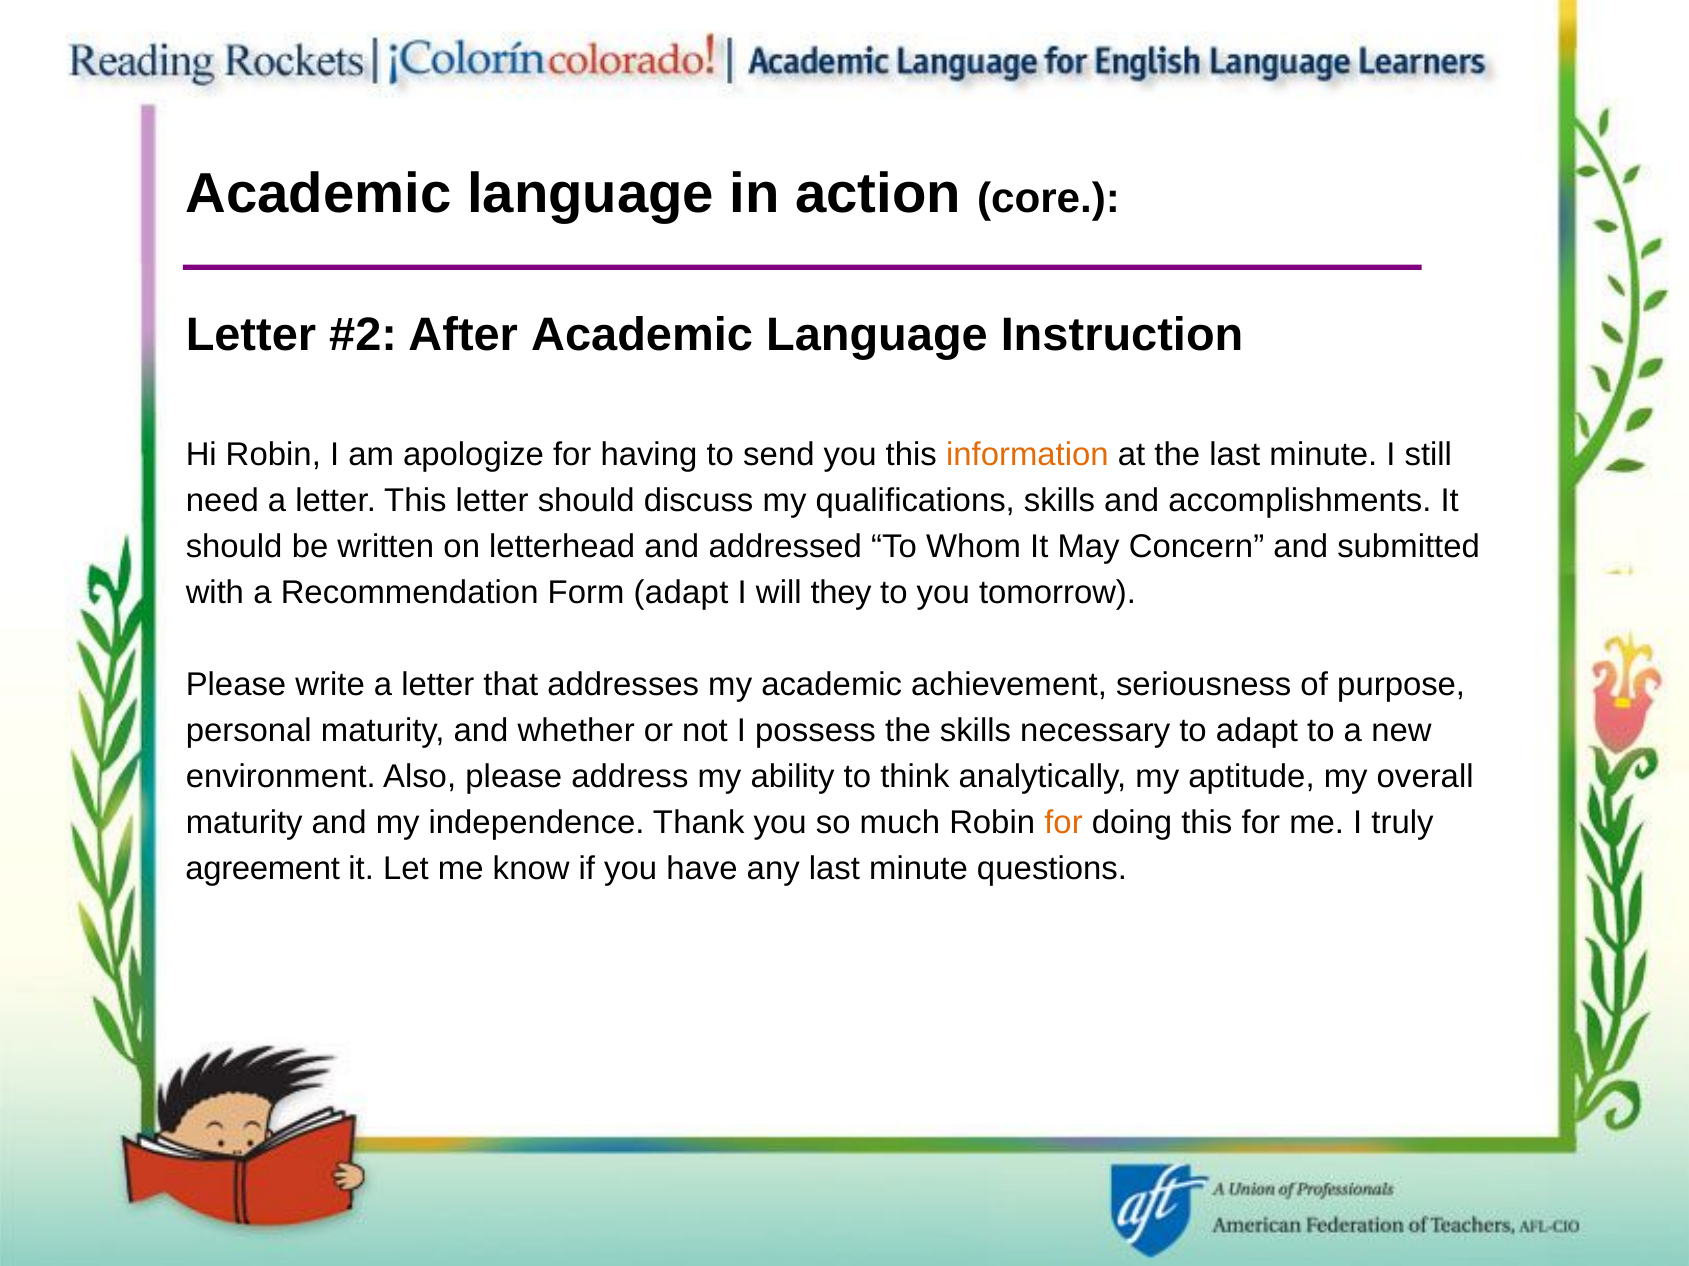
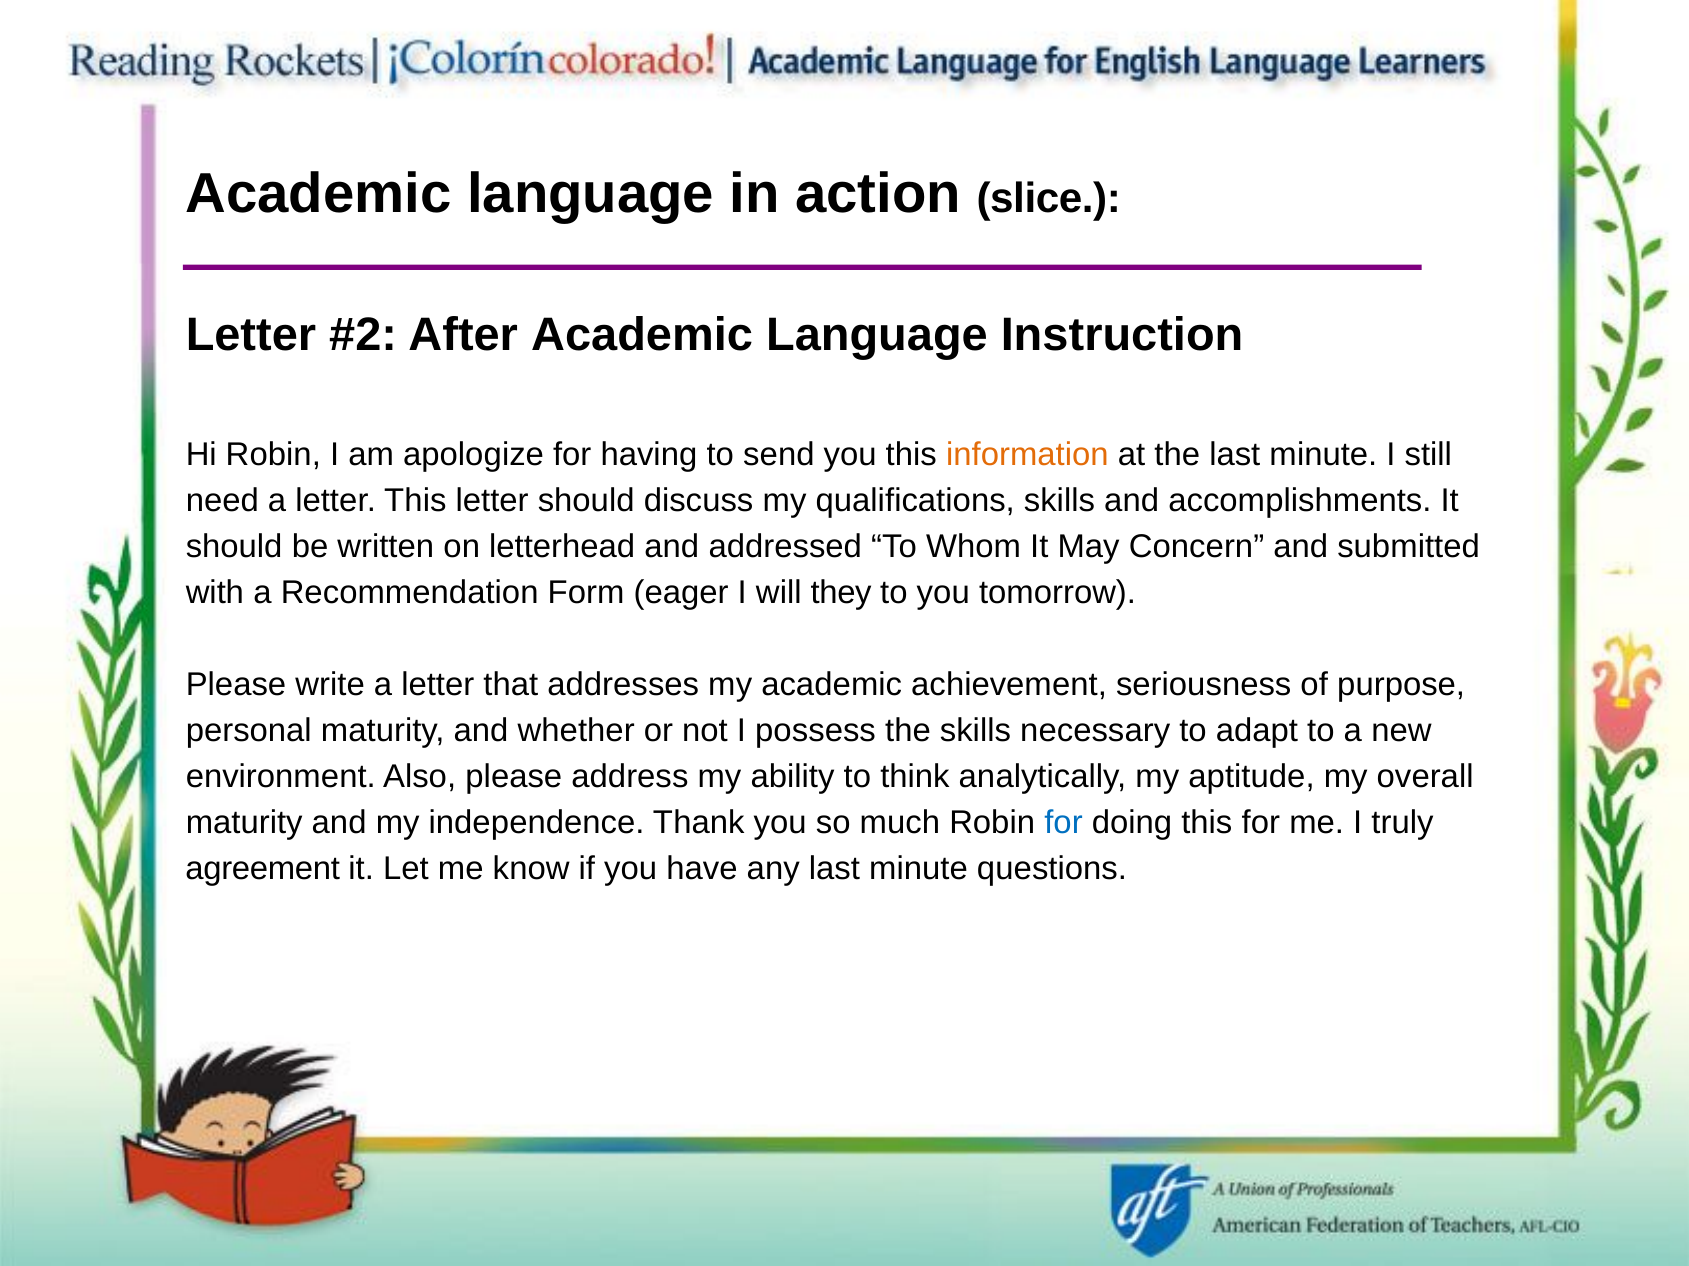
core: core -> slice (1049, 199)
Form adapt: adapt -> eager (681, 593)
for colour: orange -> blue (1064, 823)
